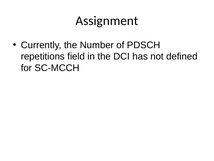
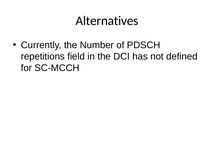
Assignment: Assignment -> Alternatives (107, 21)
